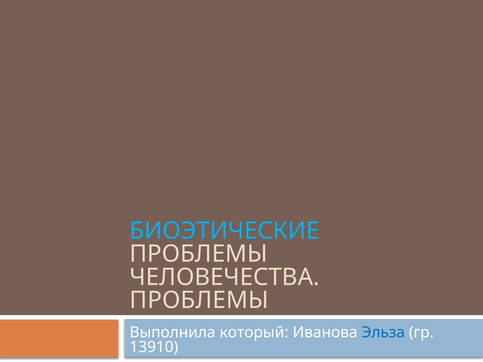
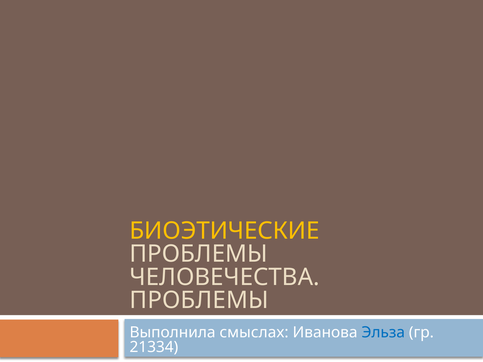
БИОЭТИЧЕСКИЕ colour: light blue -> yellow (225, 231)
который: который -> смыслах (254, 333)
13910: 13910 -> 21334 (154, 347)
